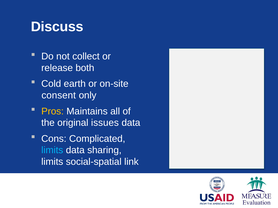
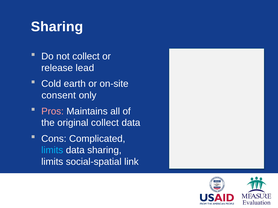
Discuss: Discuss -> Sharing (57, 27)
both: both -> lead (85, 68)
Pros colour: yellow -> pink (53, 111)
original issues: issues -> collect (105, 123)
